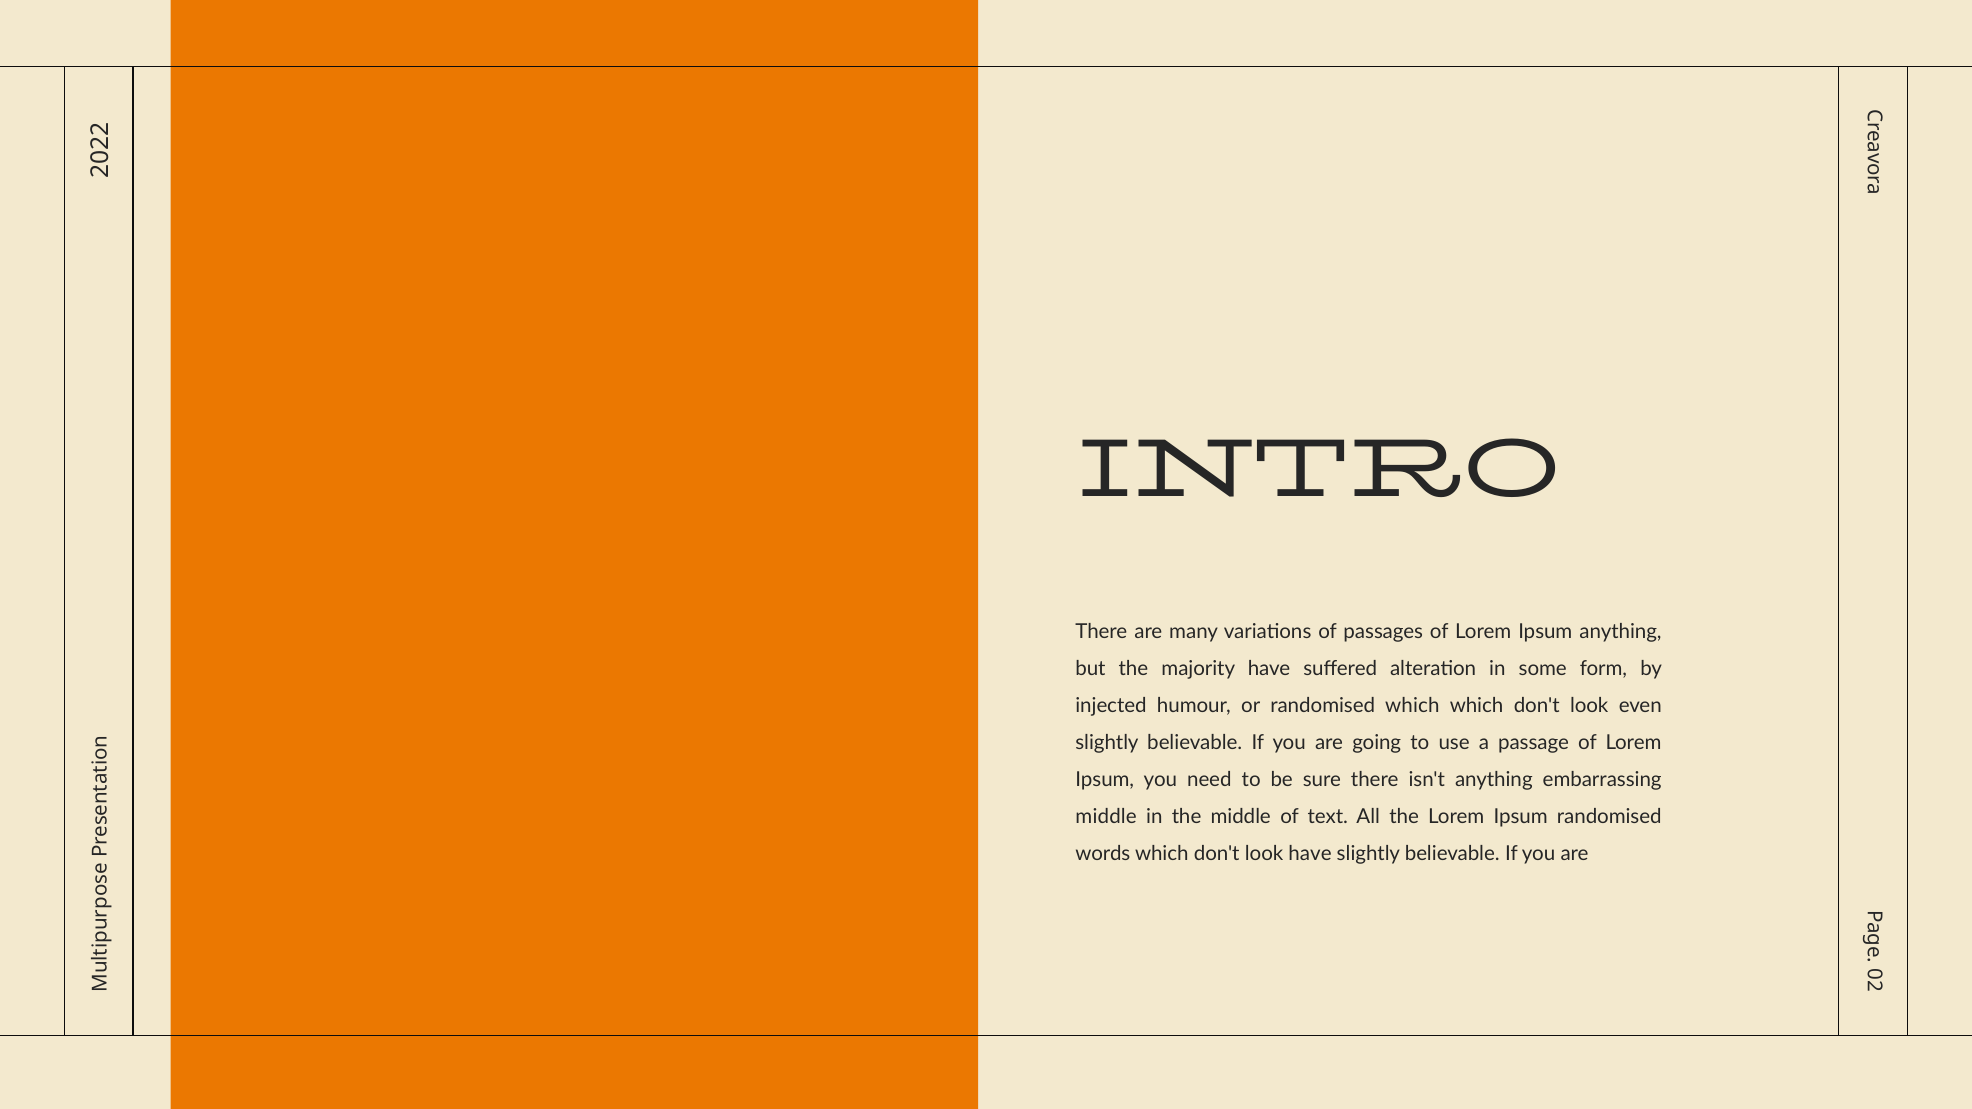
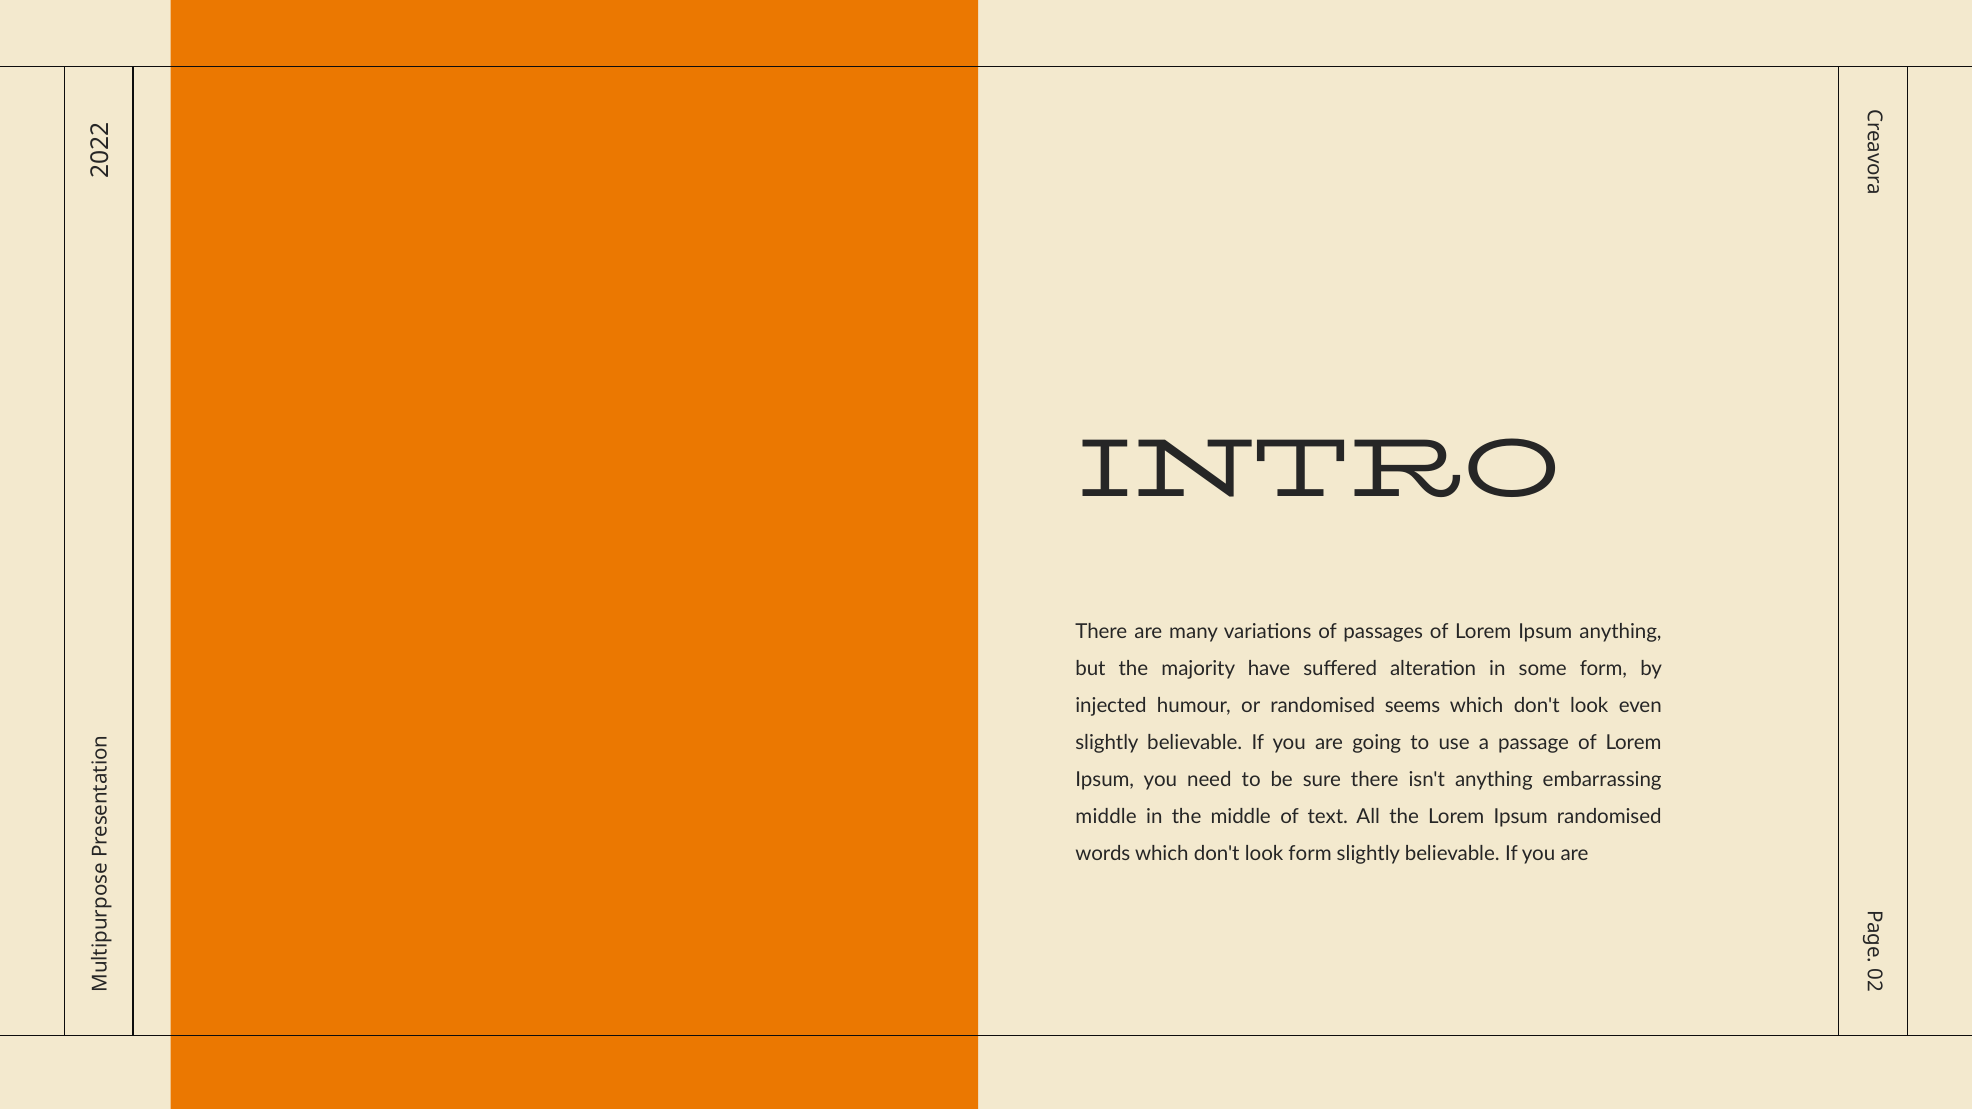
randomised which: which -> seems (1413, 706)
look have: have -> form (1310, 854)
